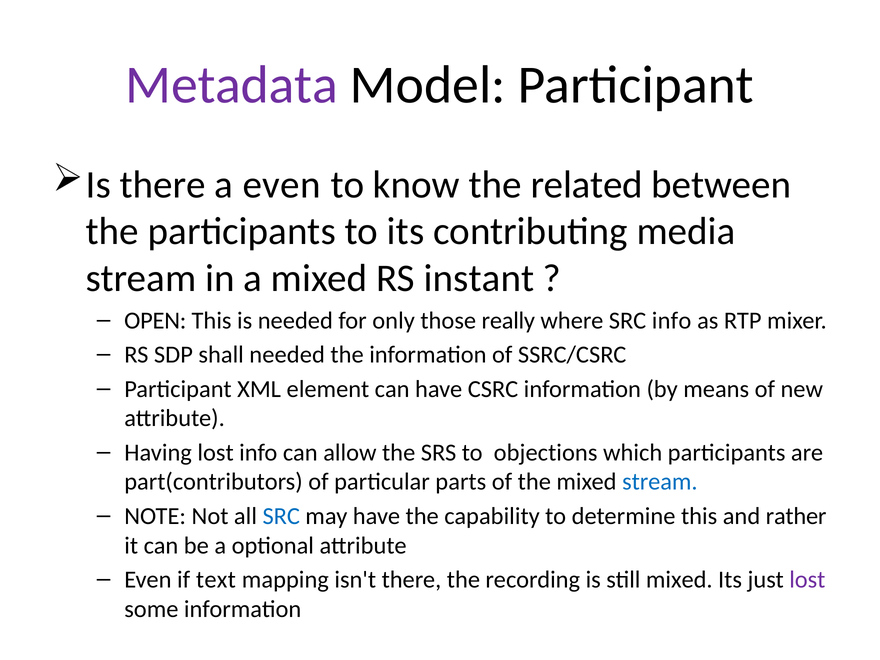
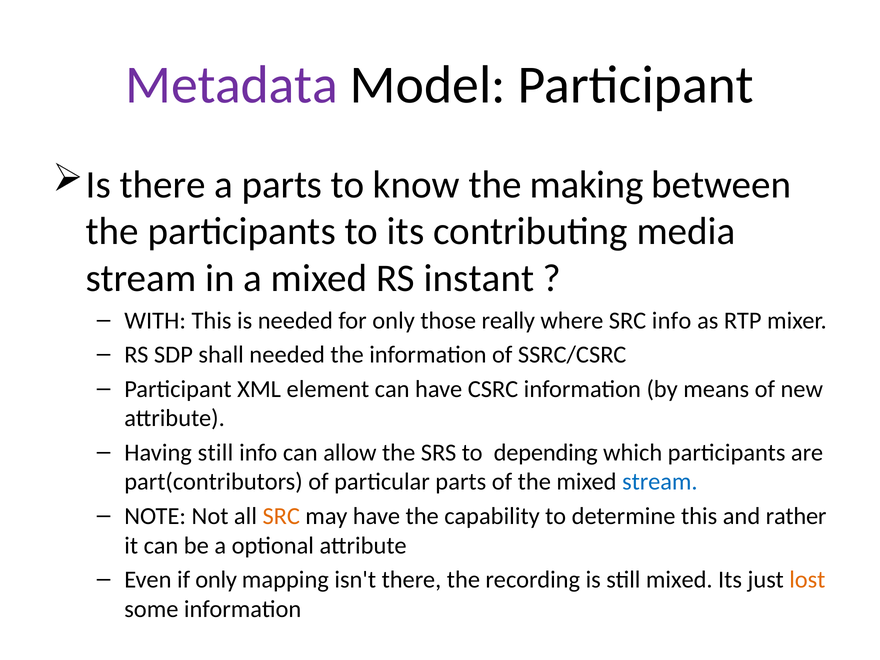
a even: even -> parts (282, 185)
related: related -> making (587, 185)
OPEN: OPEN -> WITH (155, 321)
Having lost: lost -> still (215, 453)
objections: objections -> depending (546, 453)
SRC colour: blue -> orange (281, 516)
if text: text -> only (216, 580)
lost colour: purple -> orange (807, 580)
